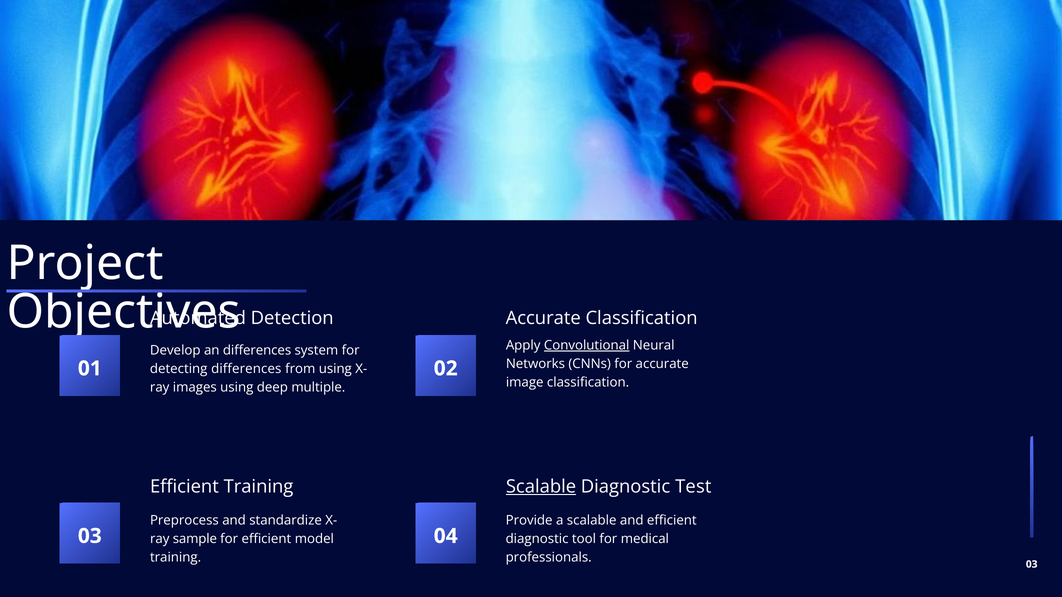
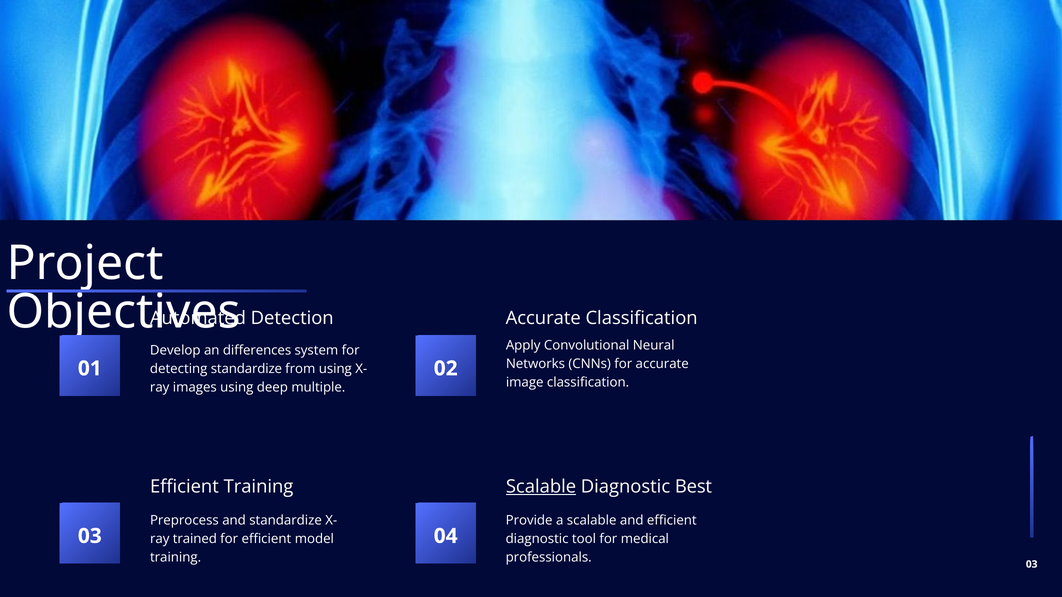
Convolutional underline: present -> none (587, 345)
detecting differences: differences -> standardize (246, 369)
Test: Test -> Best (694, 487)
sample: sample -> trained (195, 539)
